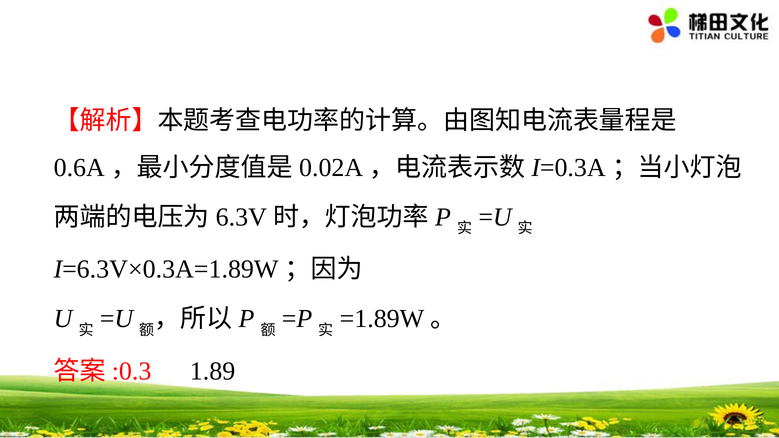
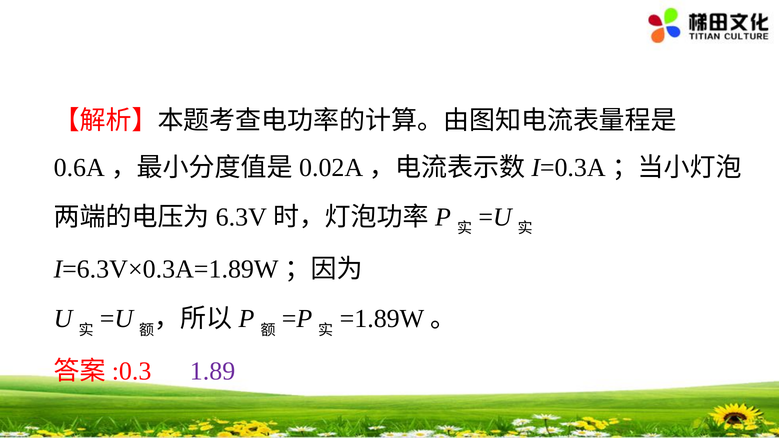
1.89 colour: black -> purple (213, 371)
